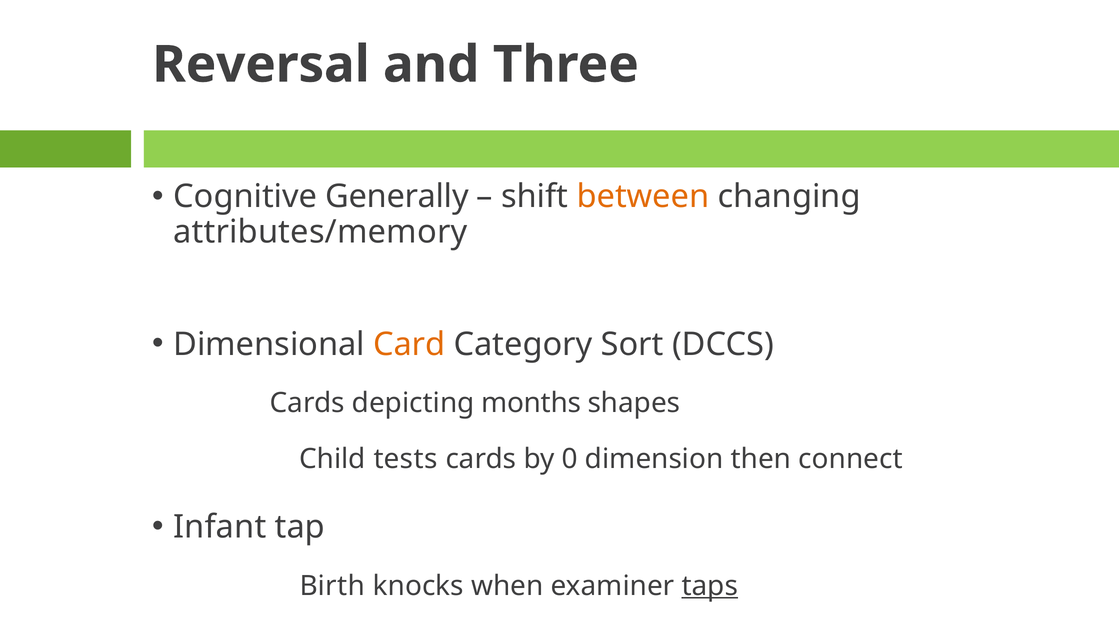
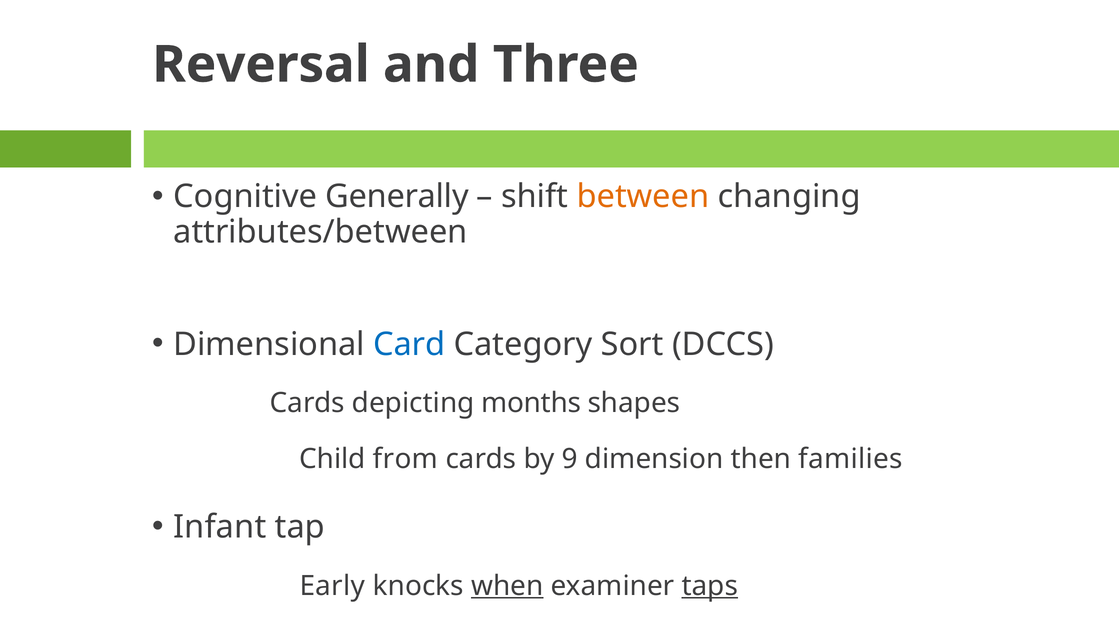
attributes/memory: attributes/memory -> attributes/between (320, 232)
Card colour: orange -> blue (409, 345)
tests: tests -> from (405, 460)
0: 0 -> 9 (570, 460)
connect: connect -> families (851, 460)
Birth: Birth -> Early (332, 586)
when underline: none -> present (507, 586)
